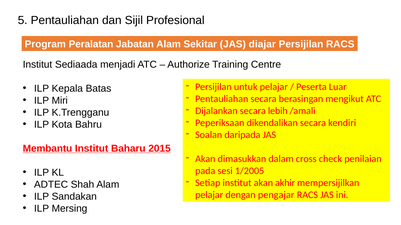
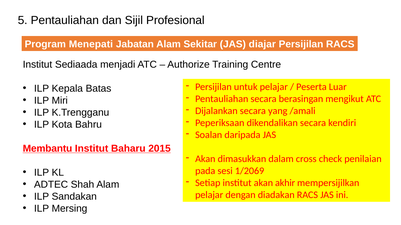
Peralatan: Peralatan -> Menepati (91, 44)
lebih: lebih -> yang (278, 111)
1/2005: 1/2005 -> 1/2069 (250, 171)
pengajar: pengajar -> diadakan (276, 196)
